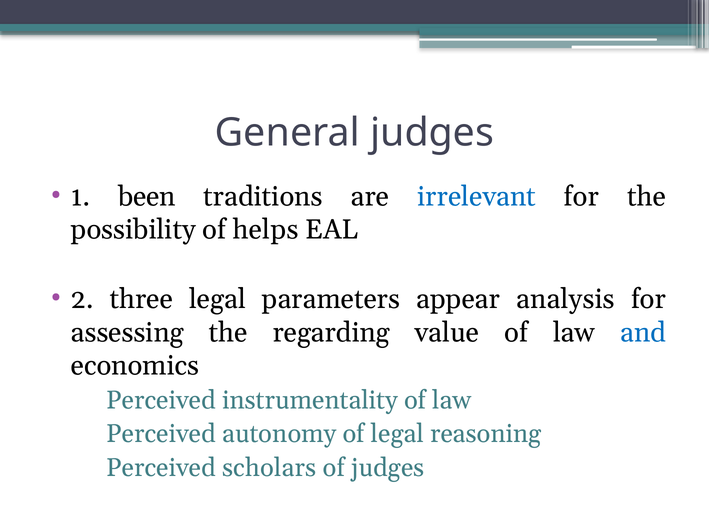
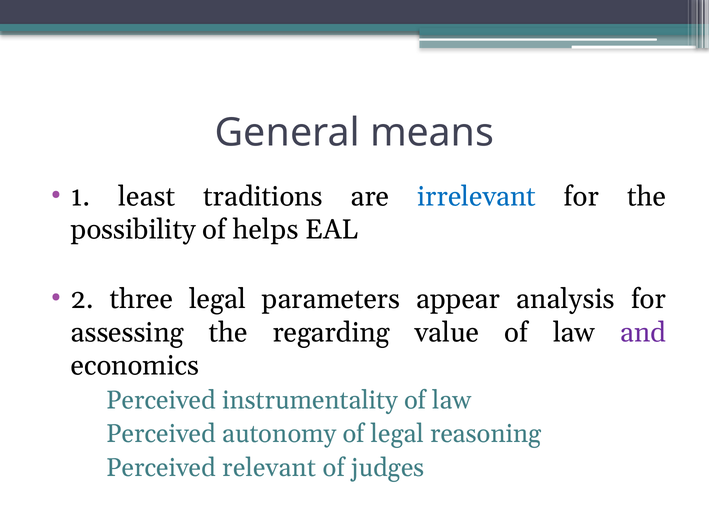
General judges: judges -> means (432, 133)
been: been -> least (147, 196)
and colour: blue -> purple (643, 332)
scholars: scholars -> relevant (269, 467)
